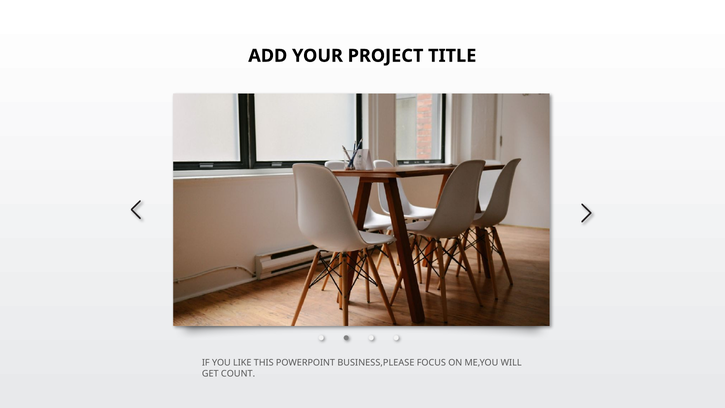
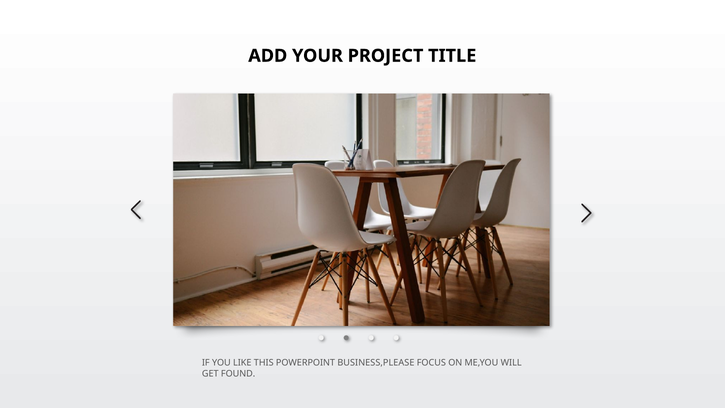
COUNT: COUNT -> FOUND (238, 374)
